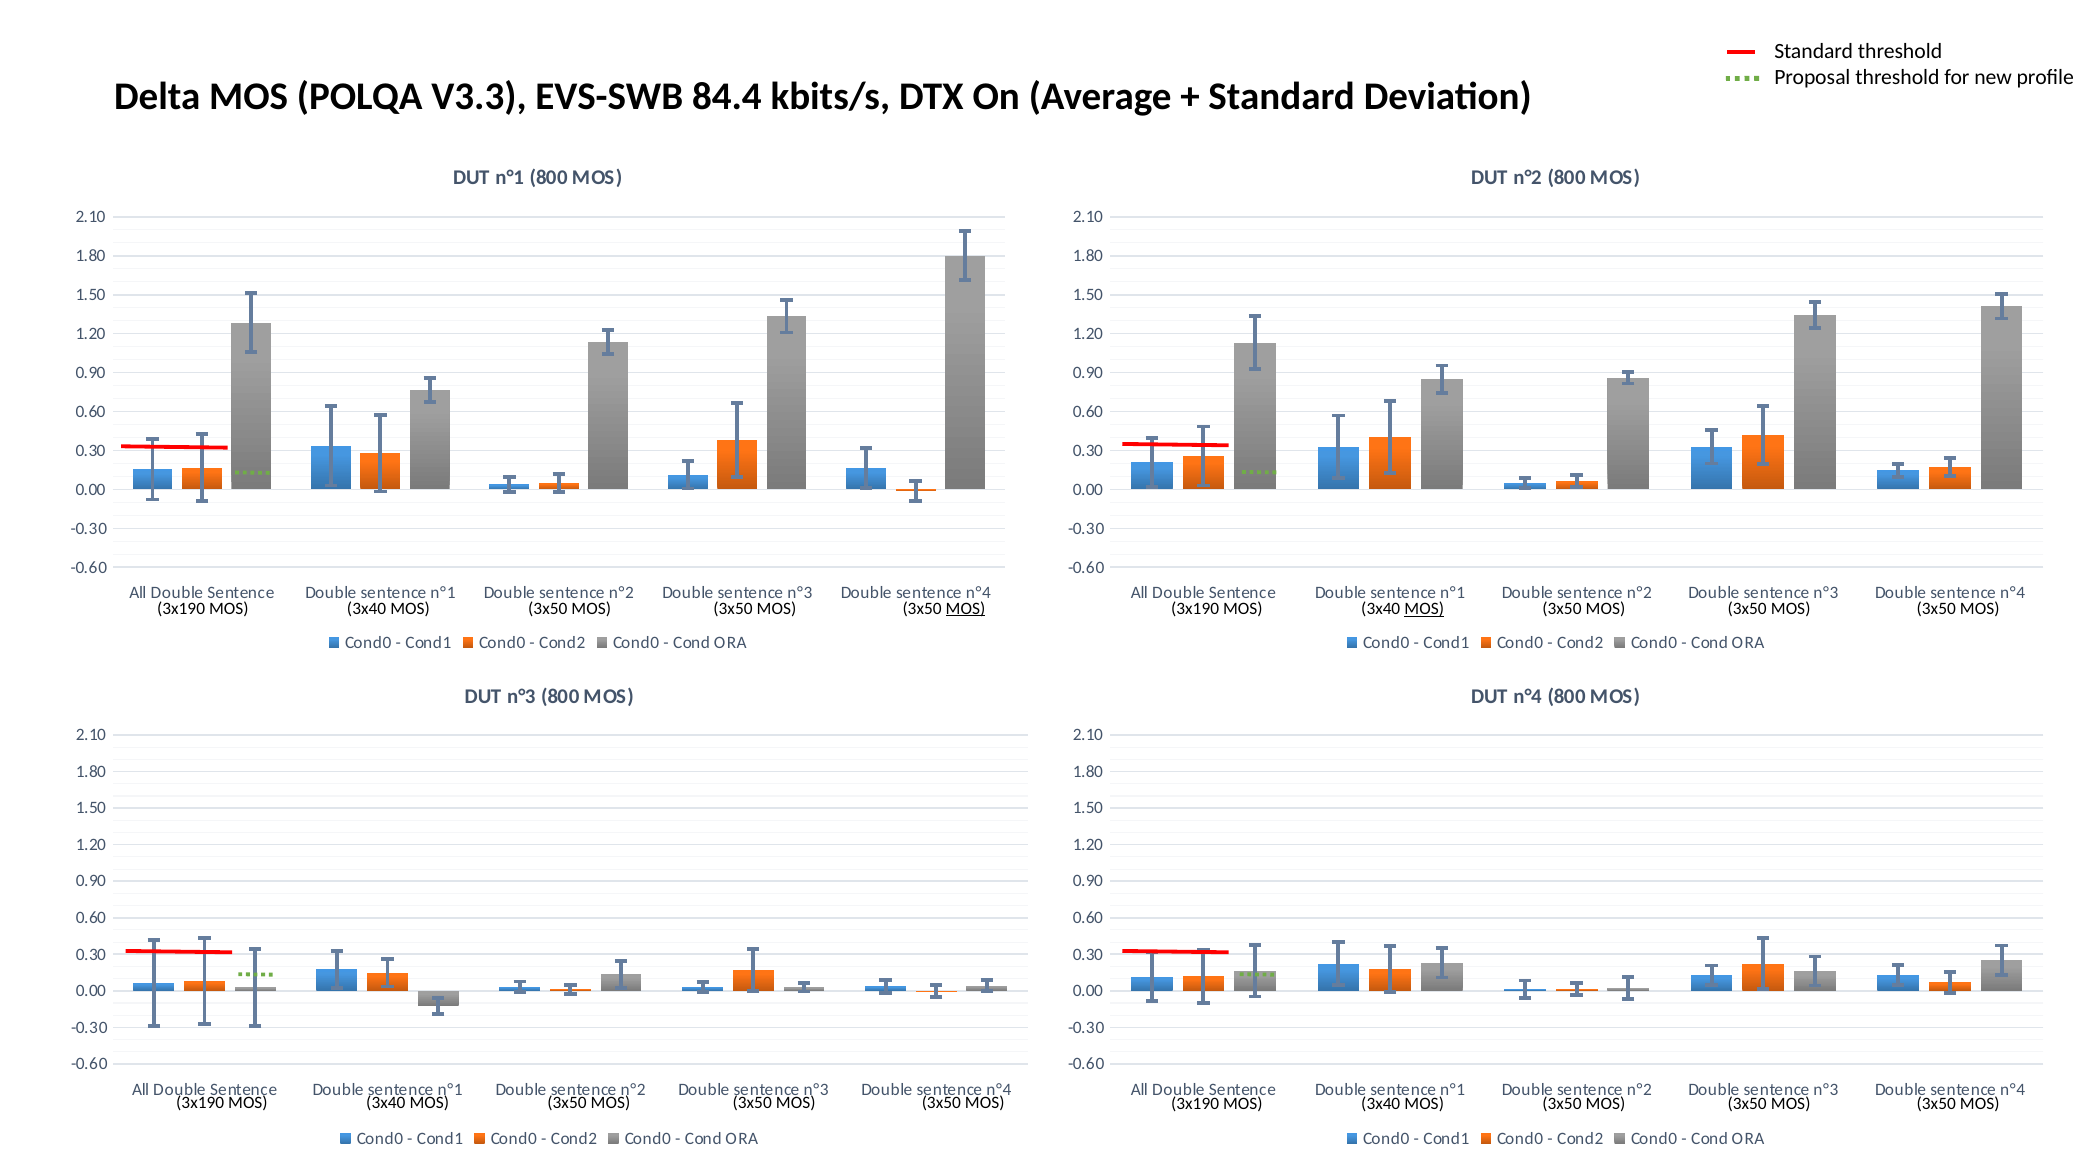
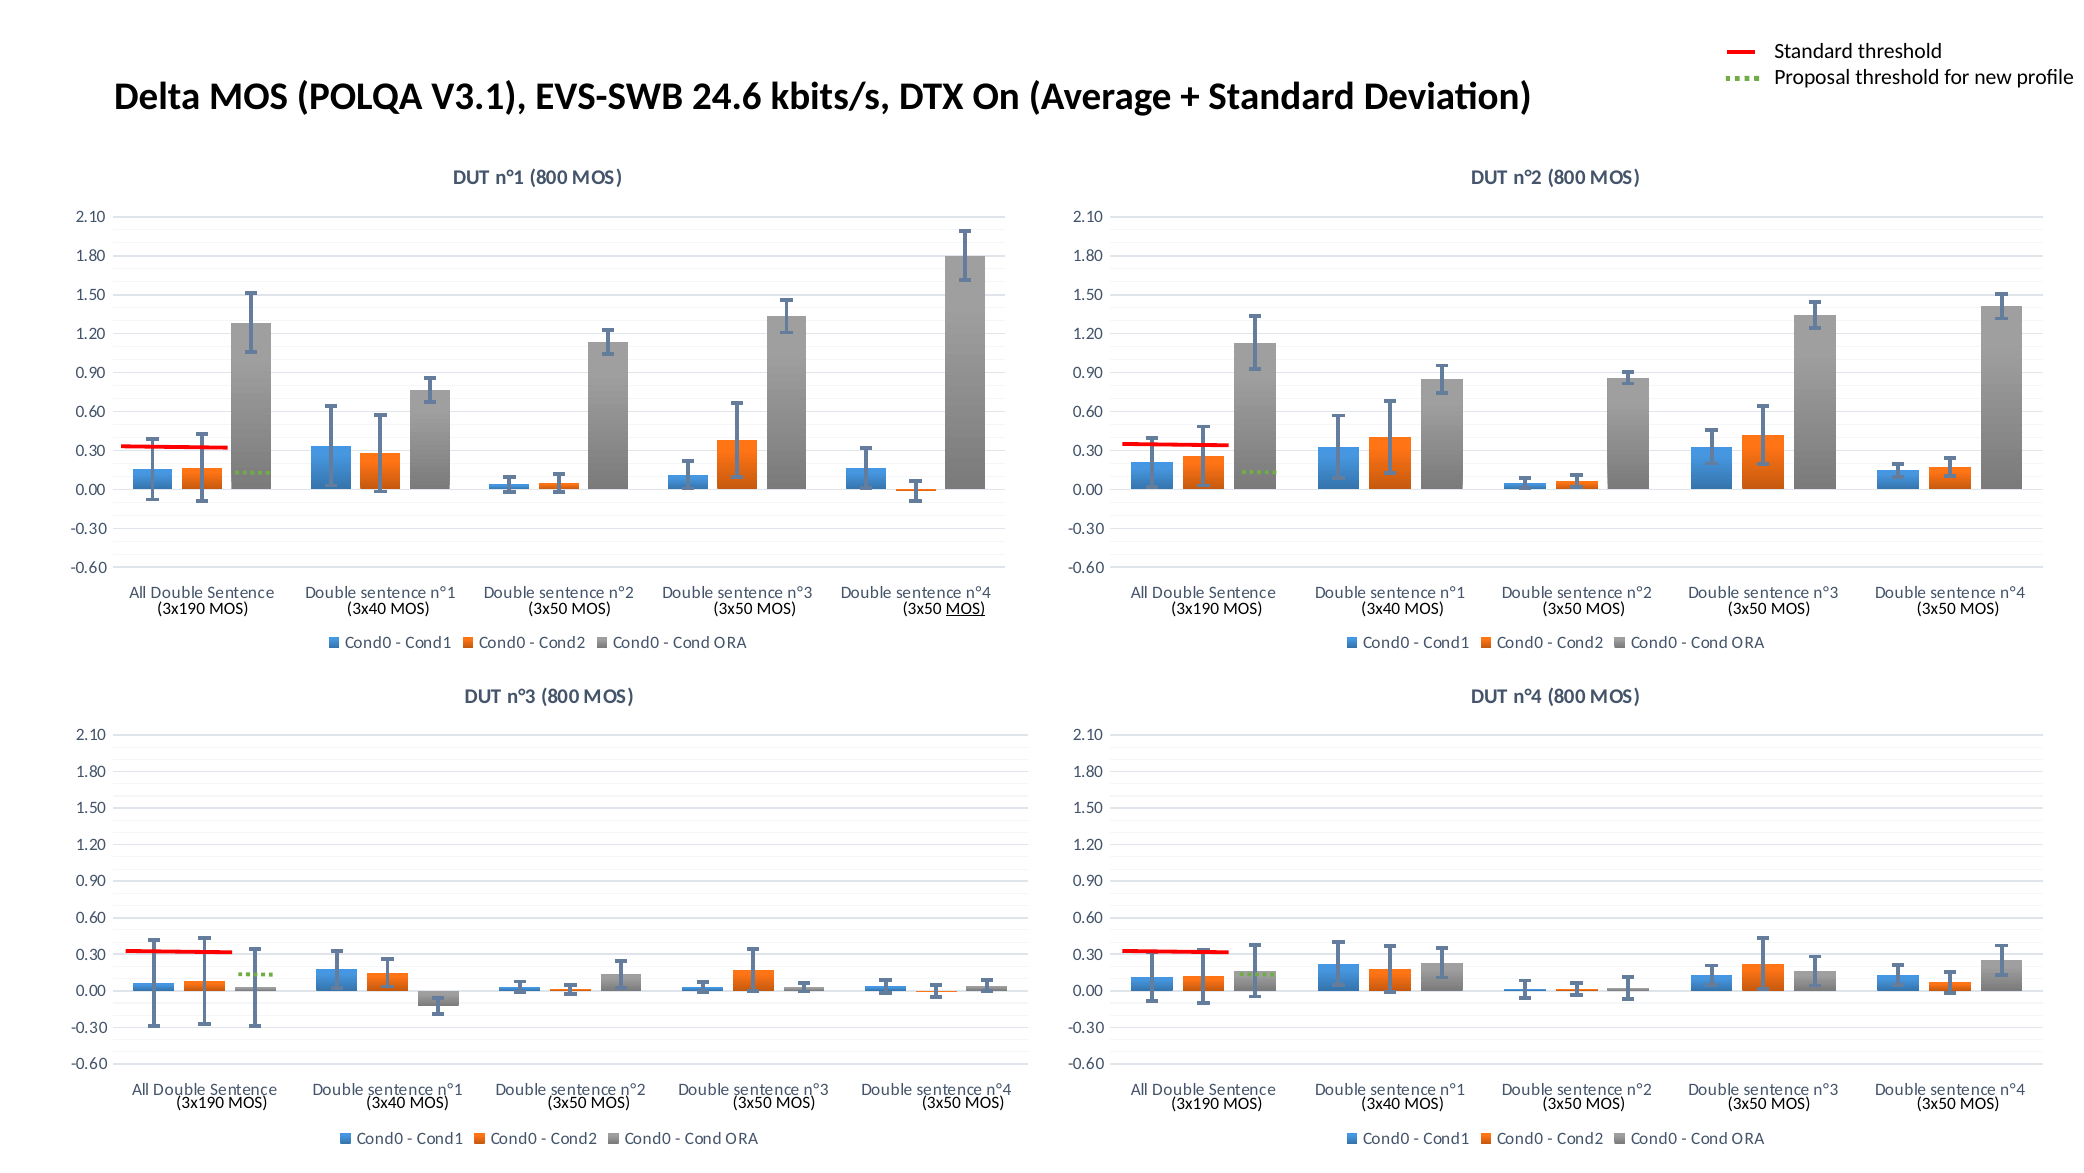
V3.3: V3.3 -> V3.1 (479, 97)
84.4: 84.4 -> 24.6 (727, 97)
MOS underline: present -> none (1424, 608)
